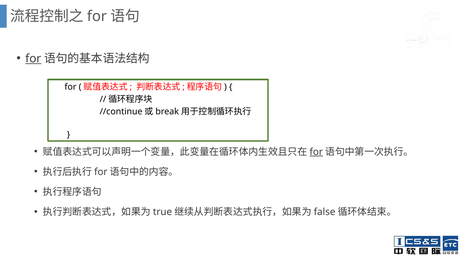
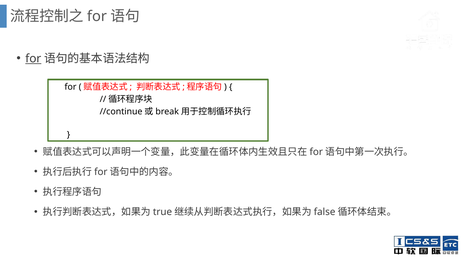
for underline: present -> none (316, 152)
